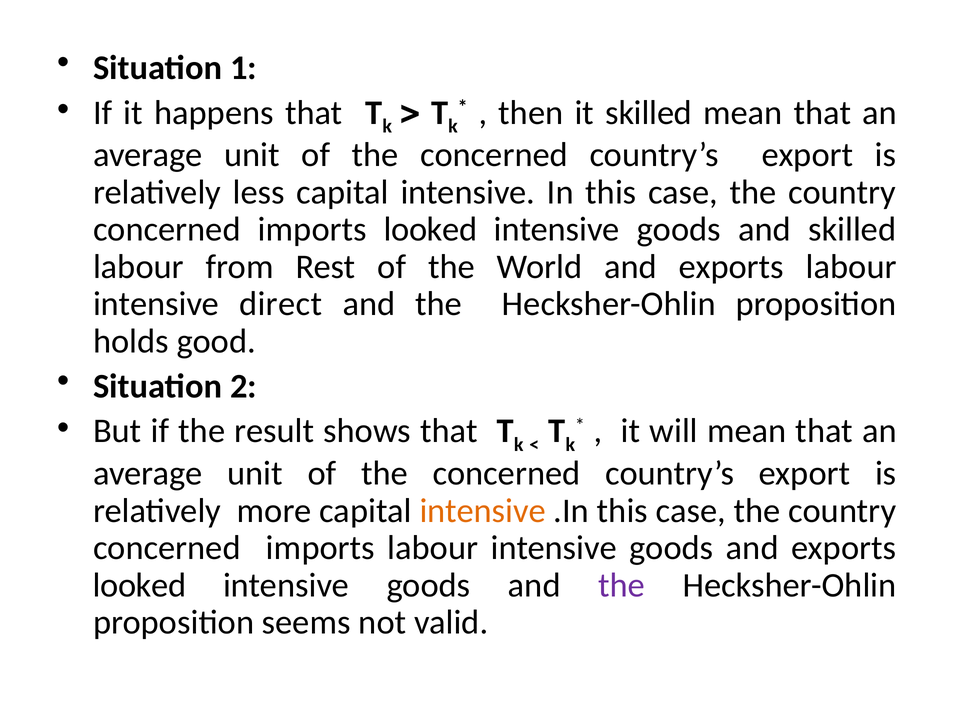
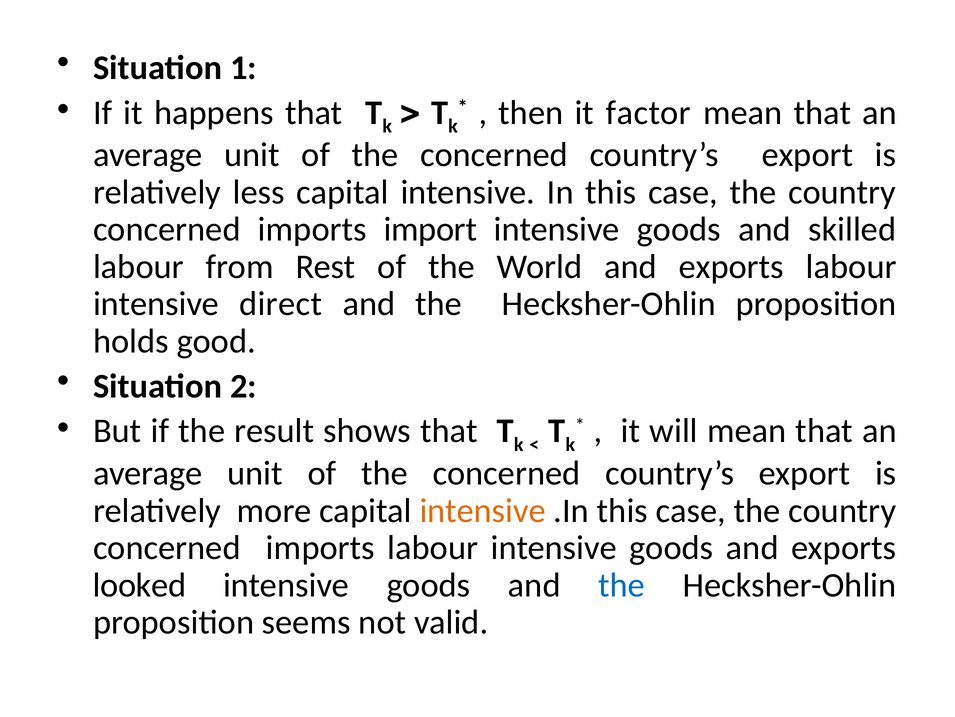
it skilled: skilled -> factor (648, 113)
imports looked: looked -> import (430, 229)
the colour: purple -> blue (622, 585)
